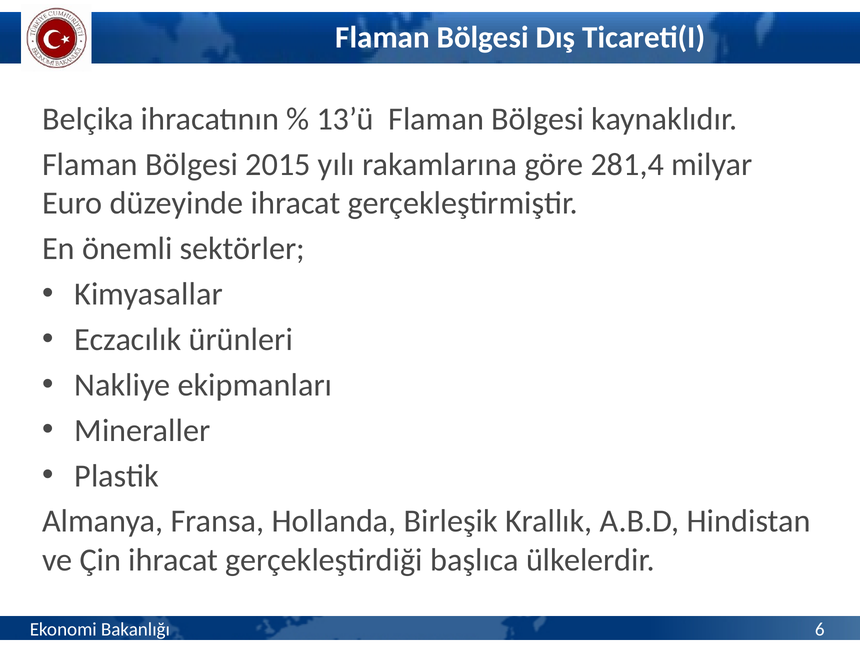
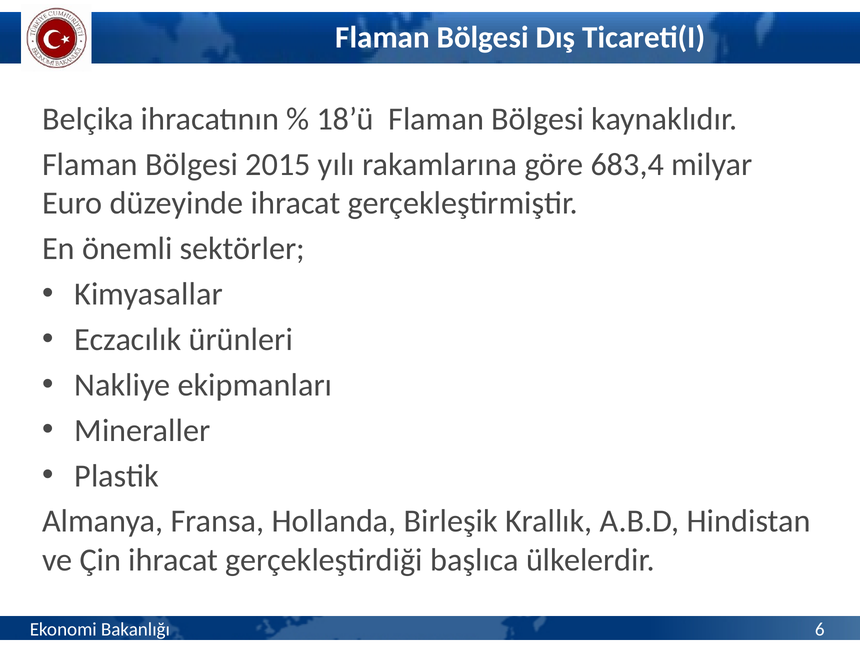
13’ü: 13’ü -> 18’ü (345, 119)
281,4: 281,4 -> 683,4 (627, 165)
